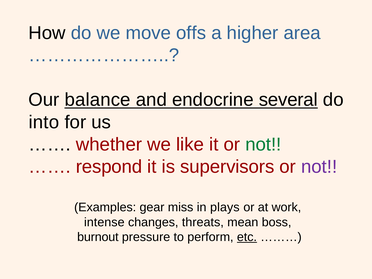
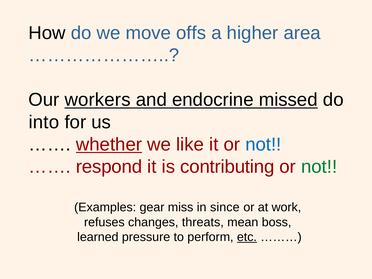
balance: balance -> workers (98, 100)
several: several -> missed (288, 100)
whether underline: none -> present (109, 144)
not colour: green -> blue (263, 144)
supervisors: supervisors -> contributing (227, 167)
not colour: purple -> green (319, 167)
plays: plays -> since (225, 207)
intense: intense -> refuses (104, 222)
burnout: burnout -> learned (98, 237)
